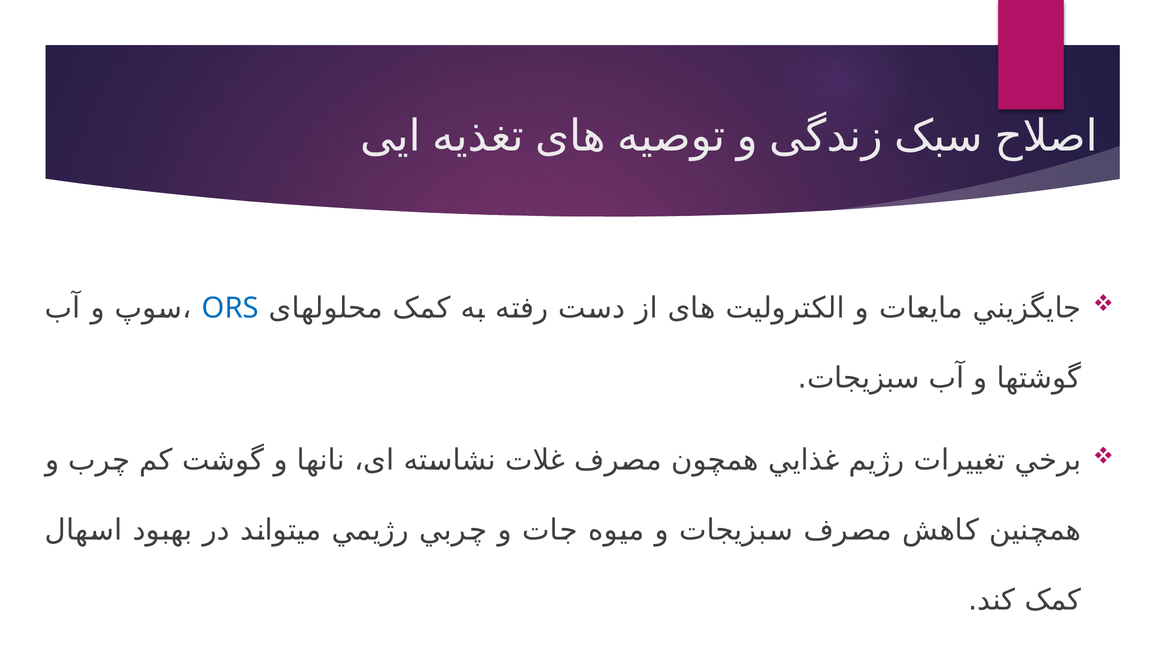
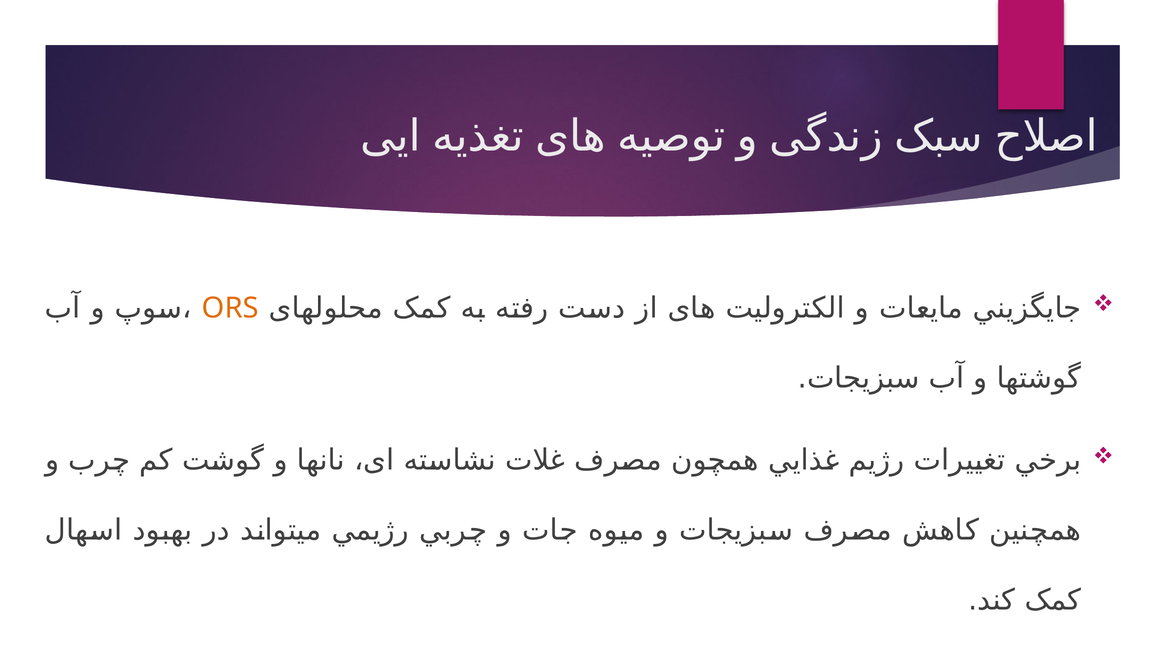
ORS colour: blue -> orange (230, 308)
